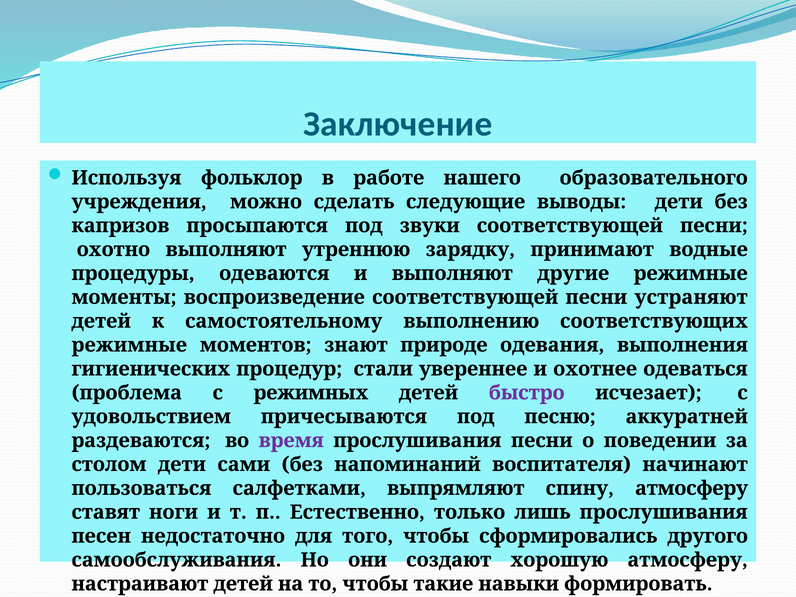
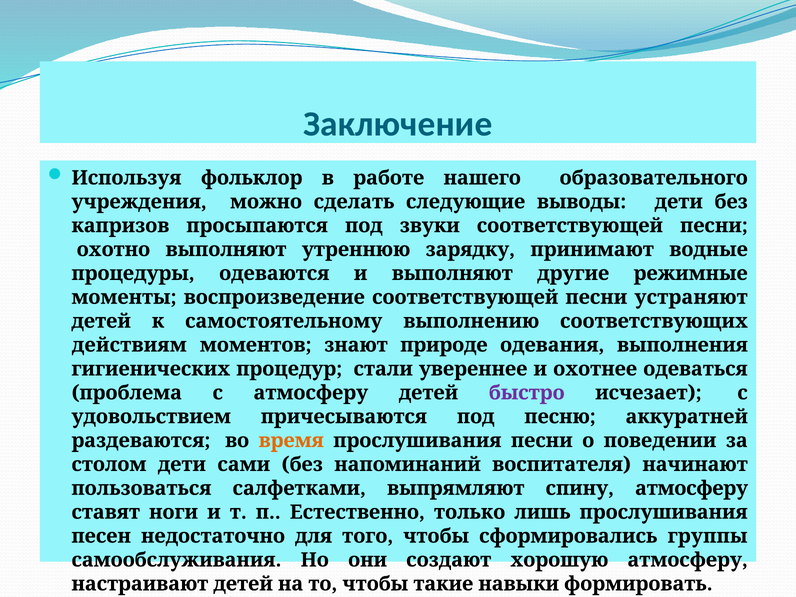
режимные: режимные -> действиям (129, 345)
с режимных: режимных -> атмосферу (311, 393)
время colour: purple -> orange (291, 441)
другого: другого -> группы (708, 536)
